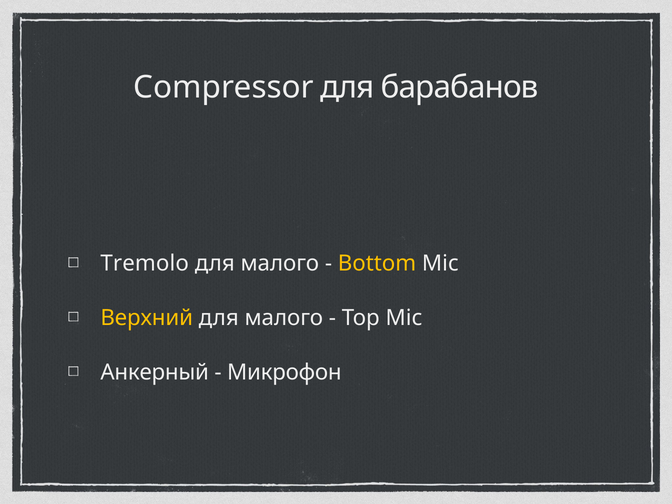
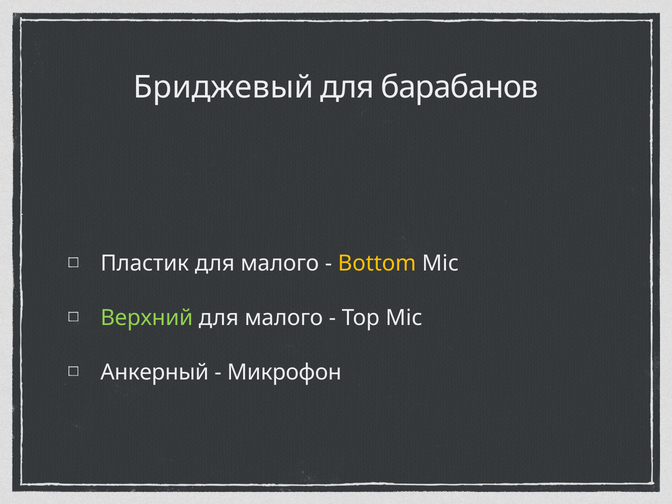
Compressor: Compressor -> Бриджевый (224, 87)
Tremolo: Tremolo -> Пластик (145, 264)
Верхний colour: yellow -> light green (147, 318)
